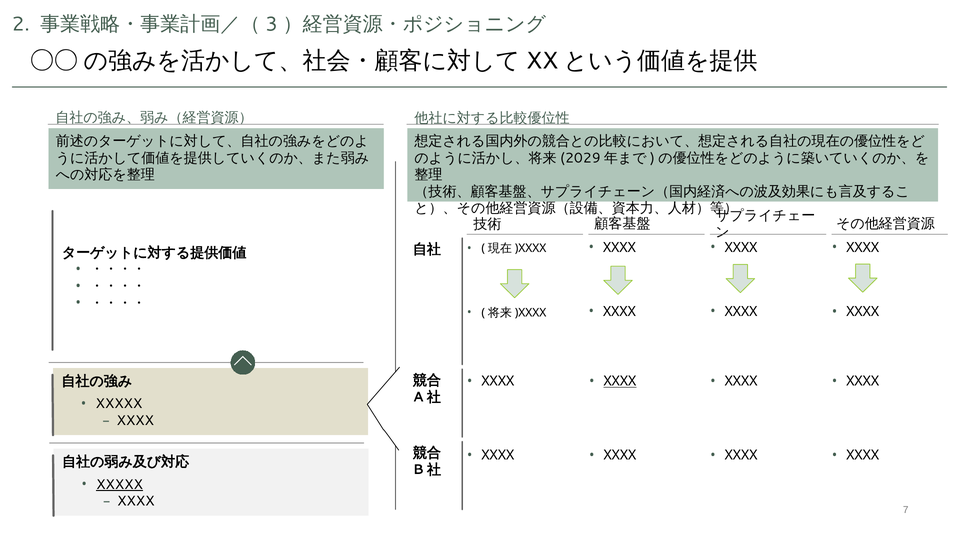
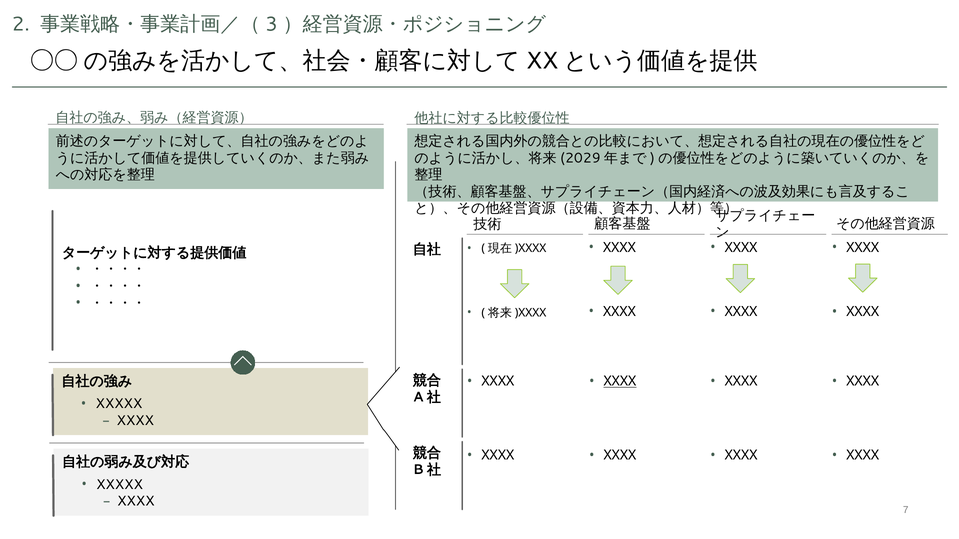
XXXXX underline: present -> none (120, 485)
